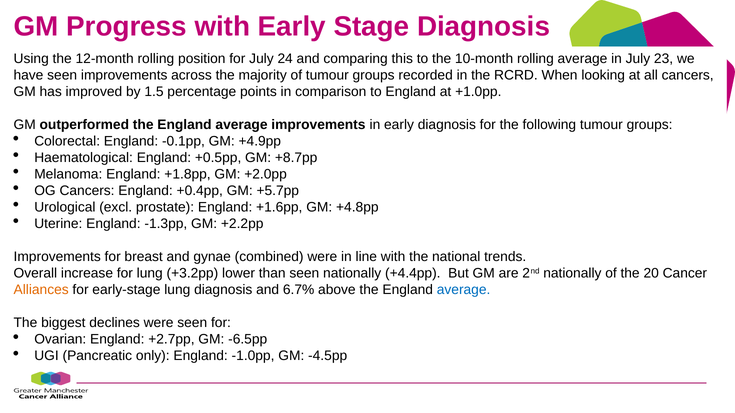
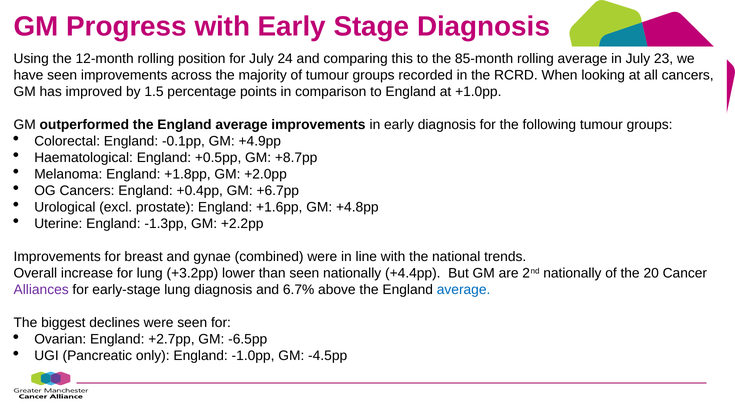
10-month: 10-month -> 85-month (484, 59)
+5.7pp: +5.7pp -> +6.7pp (278, 191)
Alliances colour: orange -> purple (41, 290)
